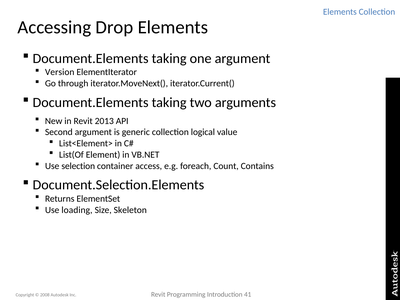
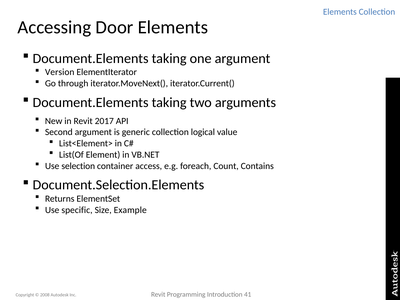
Drop: Drop -> Door (114, 27)
2013: 2013 -> 2017 (104, 121)
loading: loading -> specific (77, 210)
Skeleton: Skeleton -> Example (130, 210)
